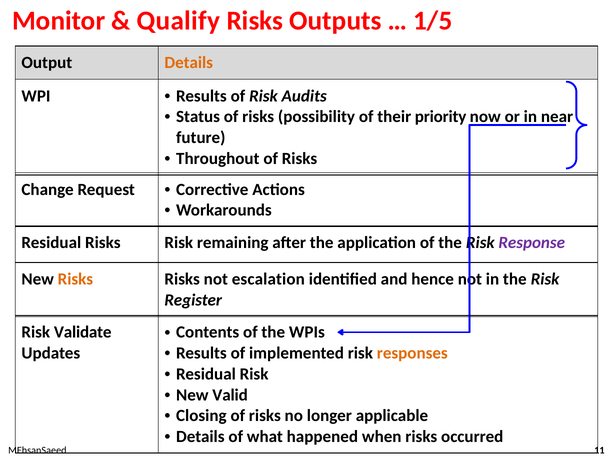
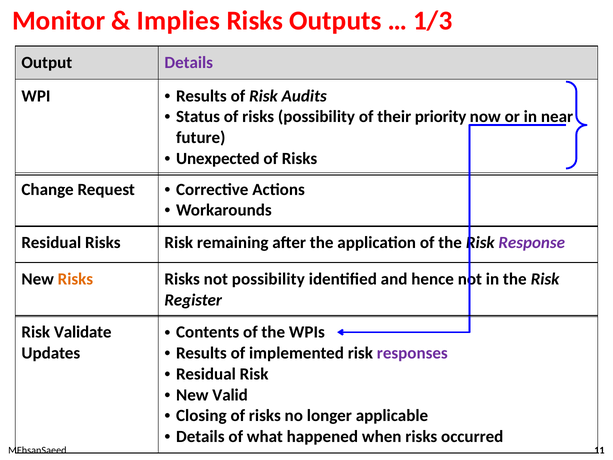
Qualify: Qualify -> Implies (179, 21)
1/5: 1/5 -> 1/3 (433, 21)
Details colour: orange -> purple (189, 63)
Throughout: Throughout -> Unexpected (218, 158)
not escalation: escalation -> possibility (268, 279)
responses colour: orange -> purple (412, 353)
